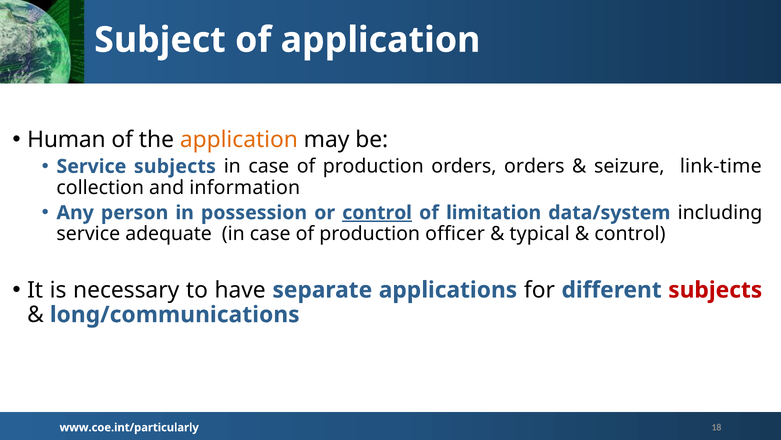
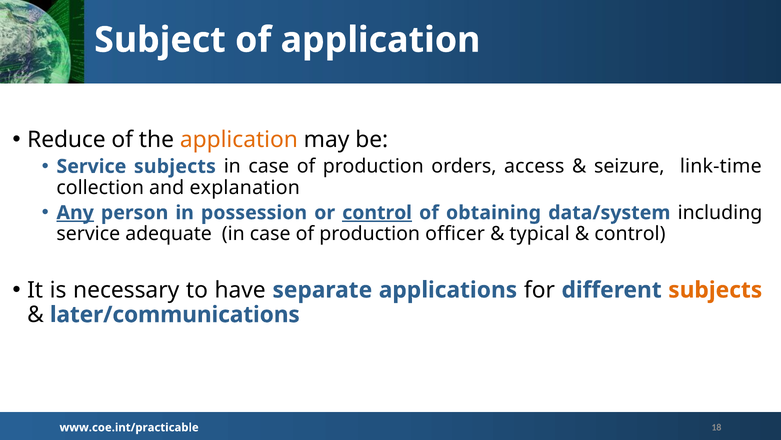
Human: Human -> Reduce (66, 139)
orders orders: orders -> access (534, 166)
information: information -> explanation (245, 187)
Any underline: none -> present (75, 212)
limitation: limitation -> obtaining (493, 212)
subjects colour: red -> orange (715, 290)
long/communications: long/communications -> later/communications (175, 314)
www.coe.int/particularly: www.coe.int/particularly -> www.coe.int/practicable (129, 427)
